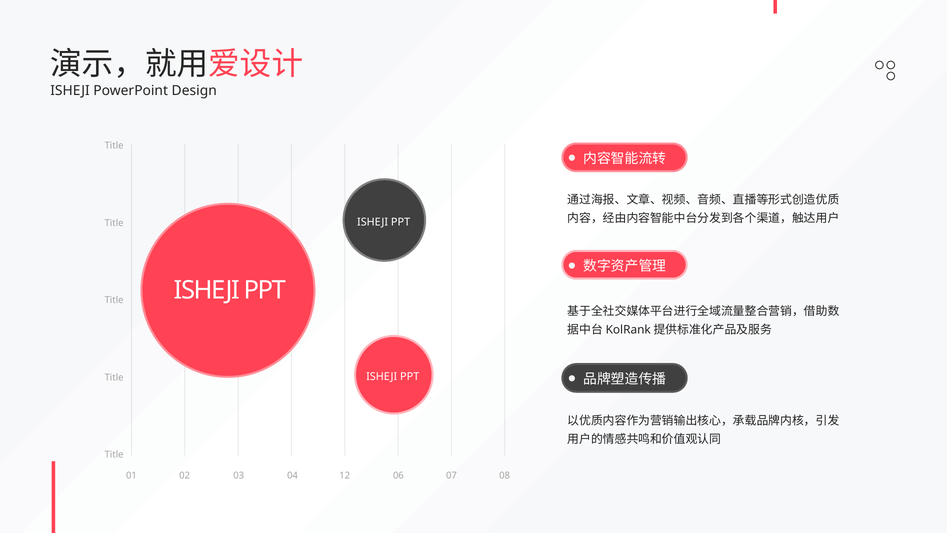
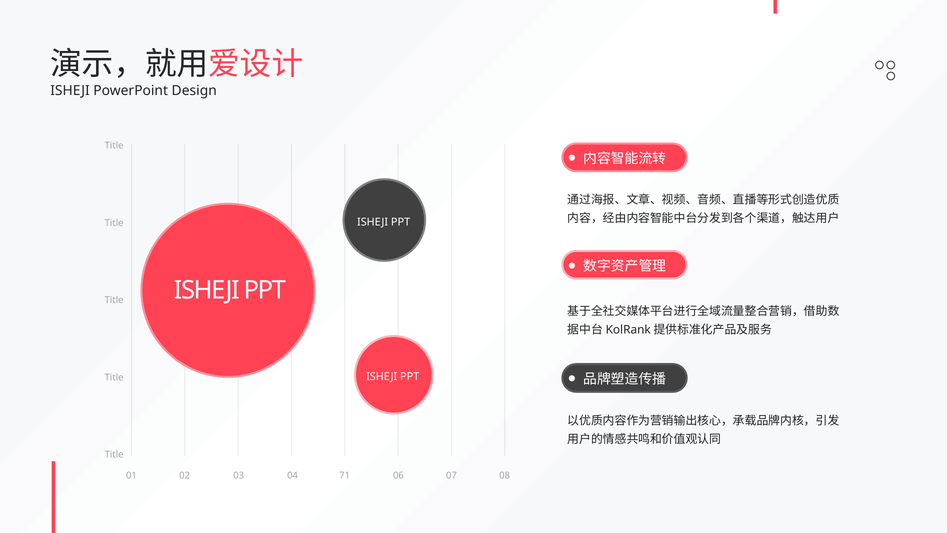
12: 12 -> 71 (345, 476)
